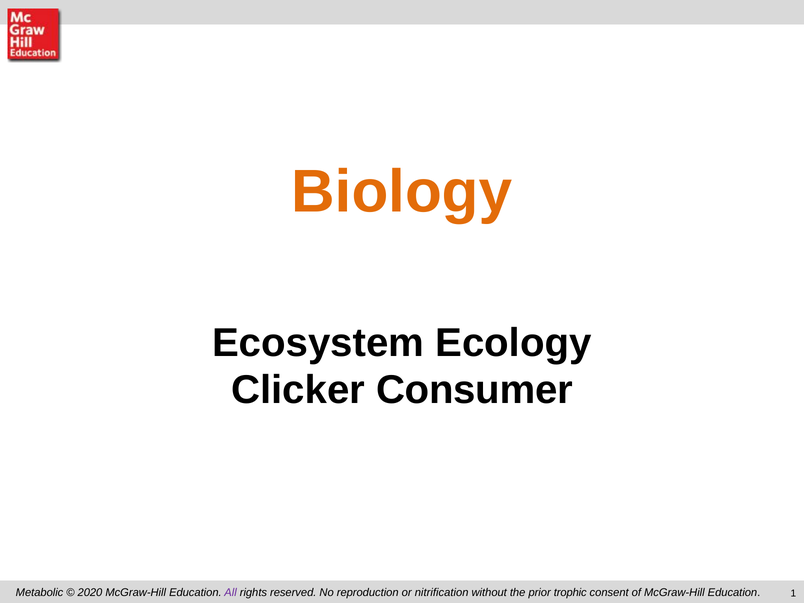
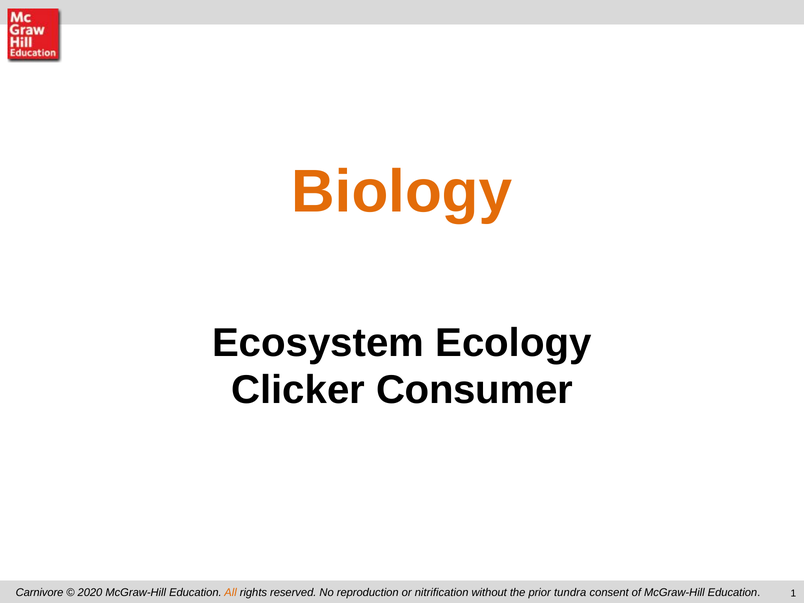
Metabolic: Metabolic -> Carnivore (40, 592)
All colour: purple -> orange (231, 592)
trophic: trophic -> tundra (570, 592)
